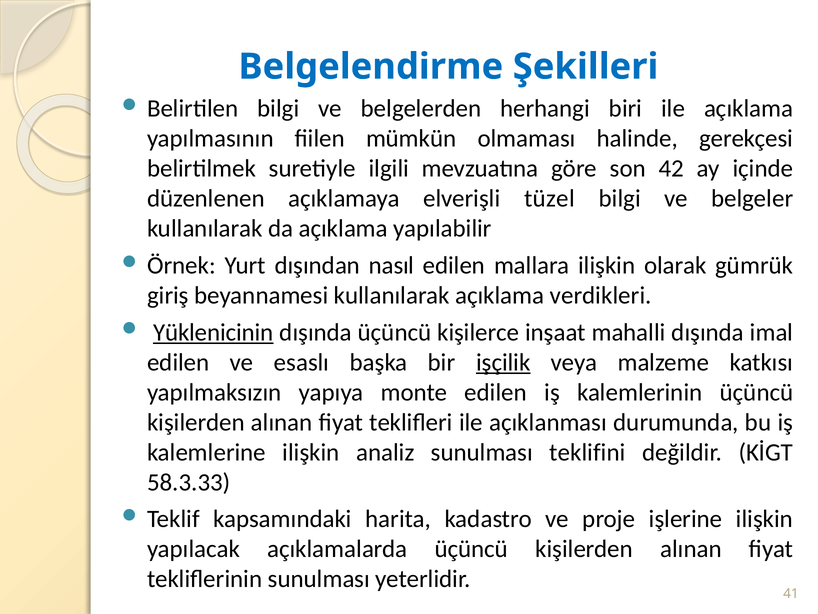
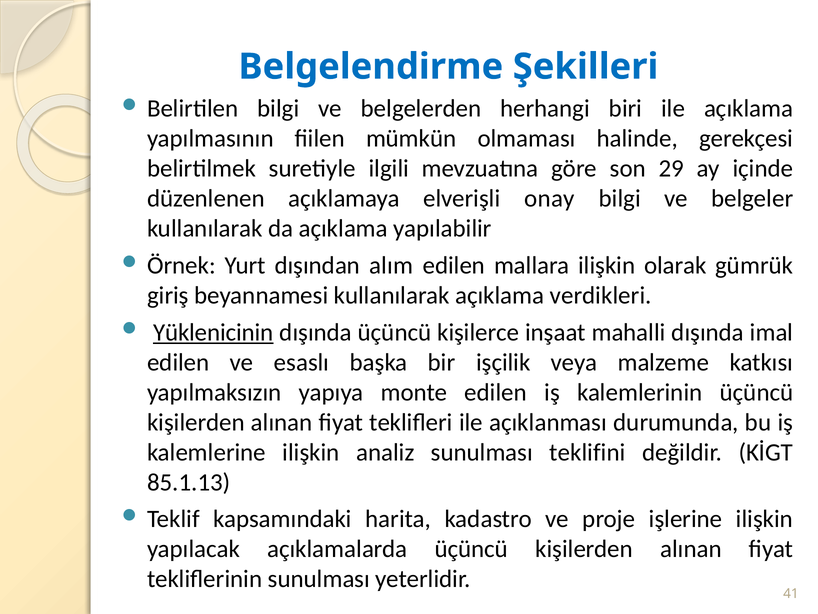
42: 42 -> 29 (671, 169)
tüzel: tüzel -> onay (549, 199)
nasıl: nasıl -> alım (391, 265)
işçilik underline: present -> none (503, 362)
58.3.33: 58.3.33 -> 85.1.13 (189, 482)
